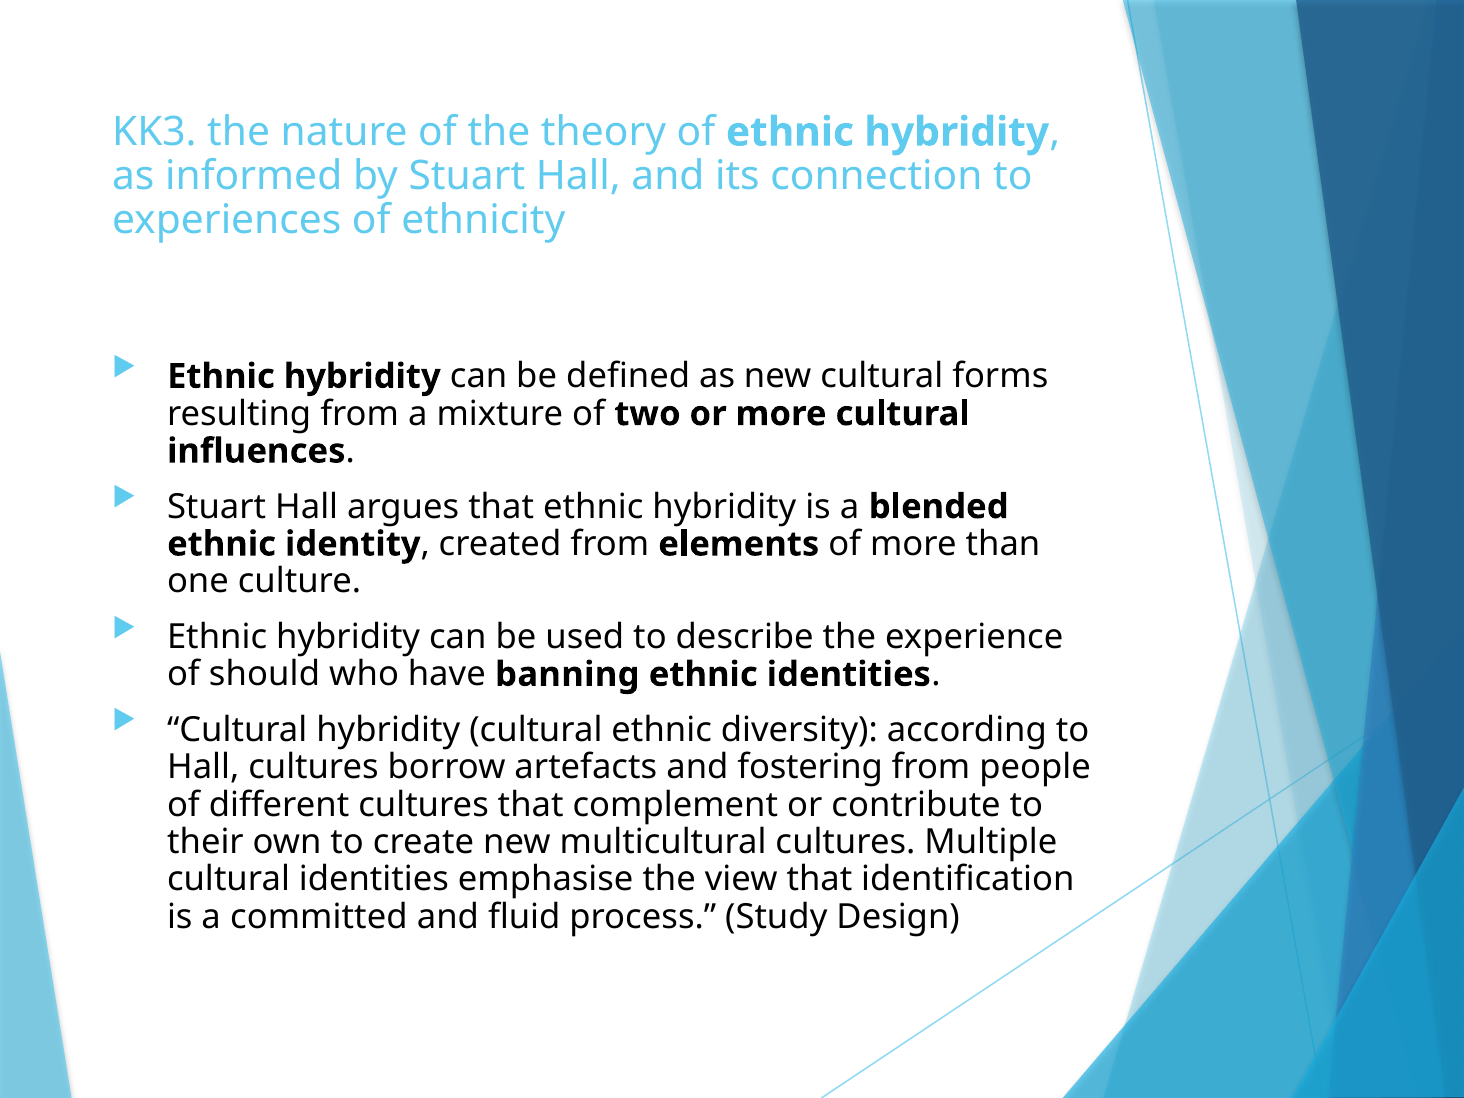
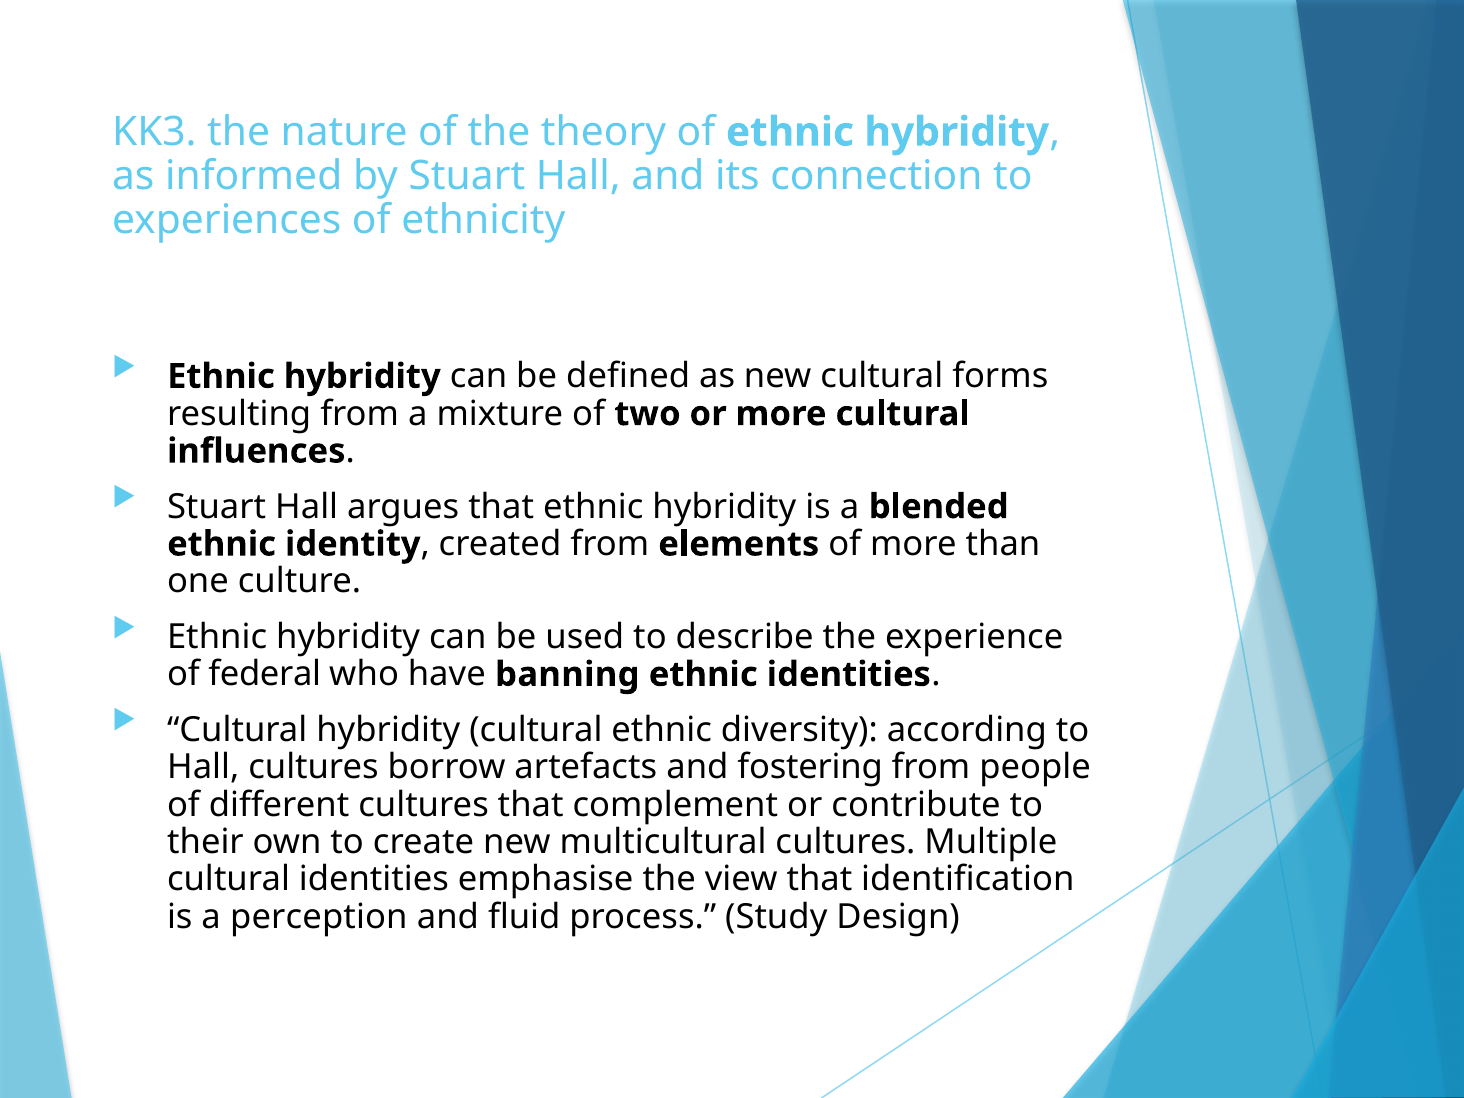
should: should -> federal (265, 674)
committed: committed -> perception (319, 917)
